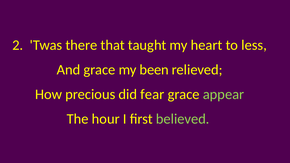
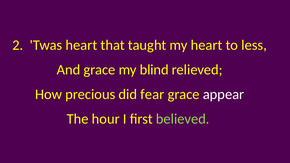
Twas there: there -> heart (81, 45)
been: been -> blind (154, 70)
appear colour: light green -> white (224, 94)
